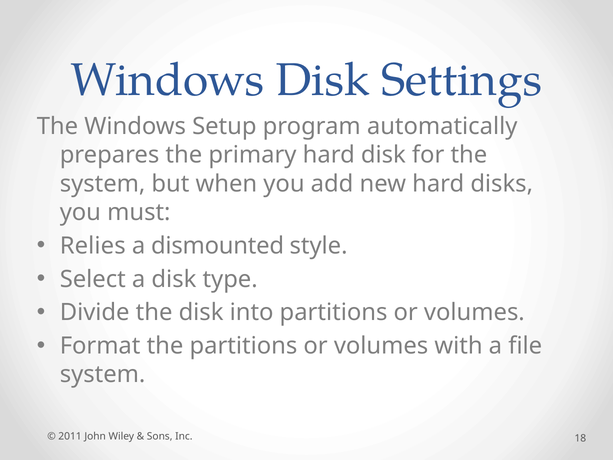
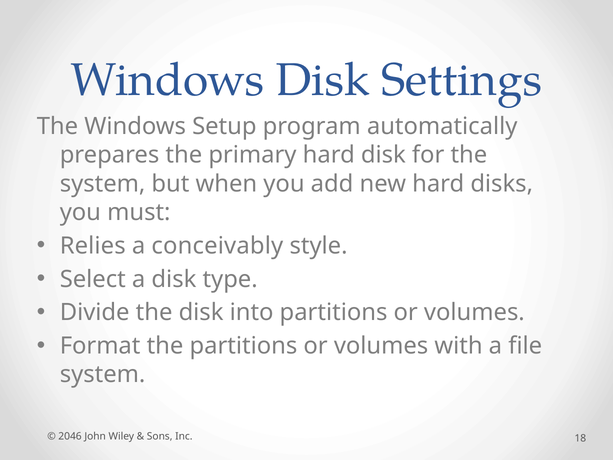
dismounted: dismounted -> conceivably (217, 246)
2011: 2011 -> 2046 (70, 436)
